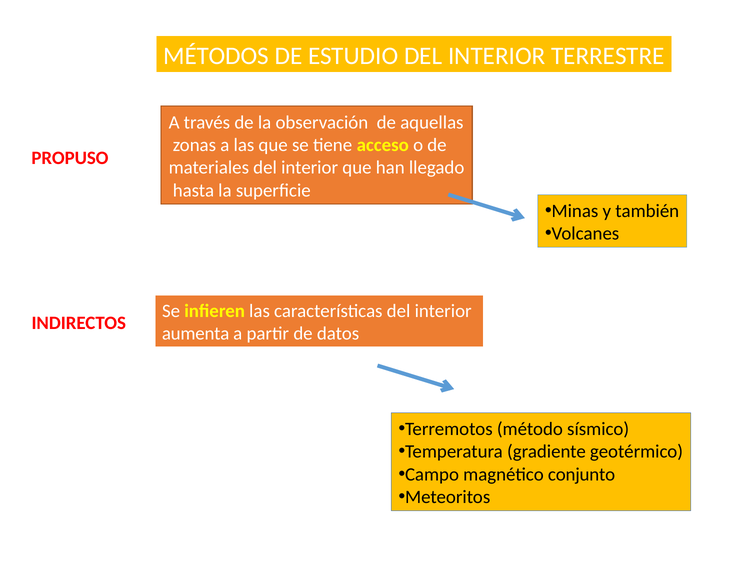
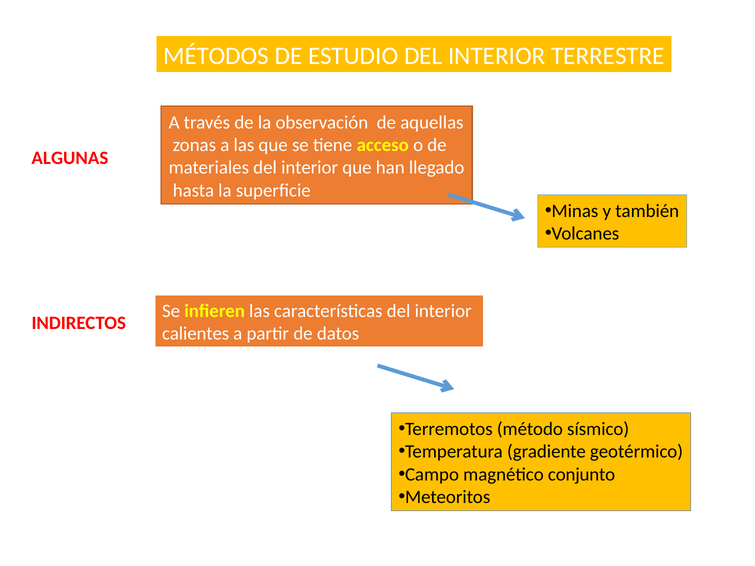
PROPUSO: PROPUSO -> ALGUNAS (70, 158)
aumenta: aumenta -> calientes (196, 334)
